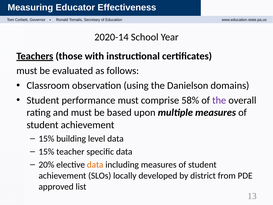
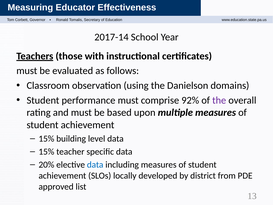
2020-14: 2020-14 -> 2017-14 (111, 37)
58%: 58% -> 92% (190, 100)
data colour: orange -> blue (95, 165)
